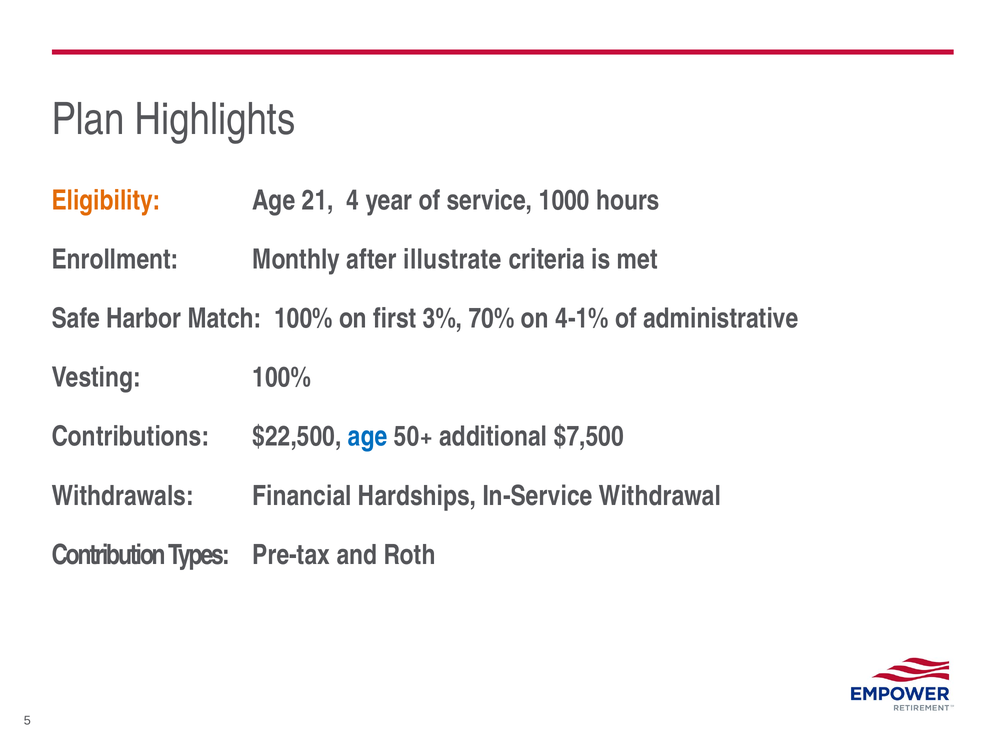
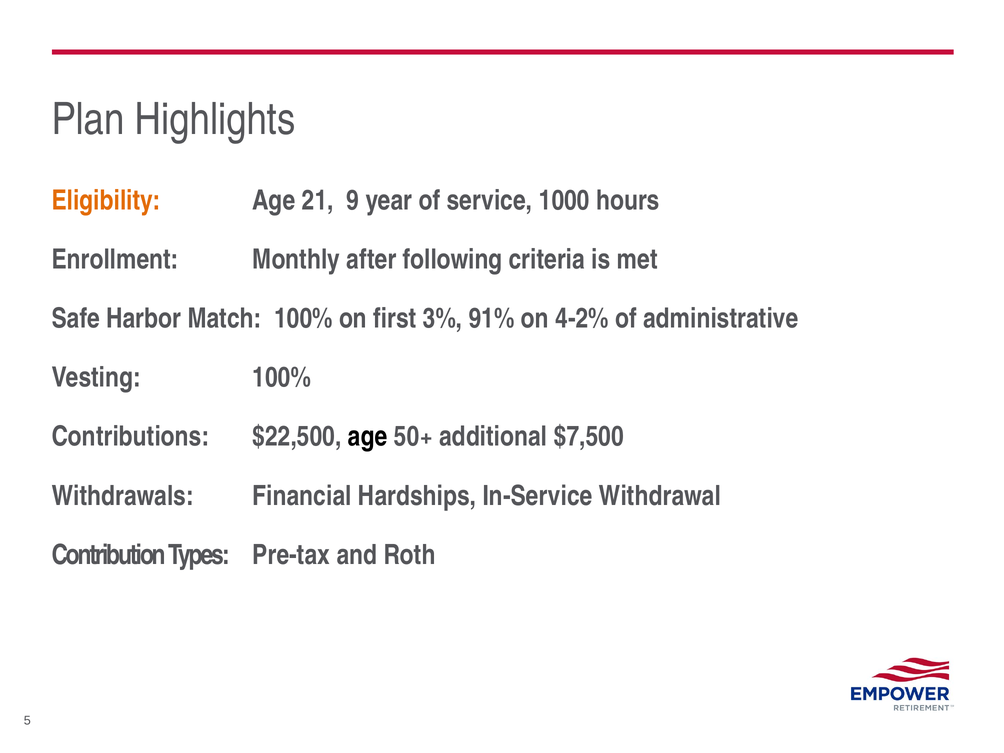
4: 4 -> 9 (353, 200)
illustrate: illustrate -> following (453, 259)
70%: 70% -> 91% (492, 319)
4-1%: 4-1% -> 4-2% (582, 319)
age colour: blue -> black (368, 437)
